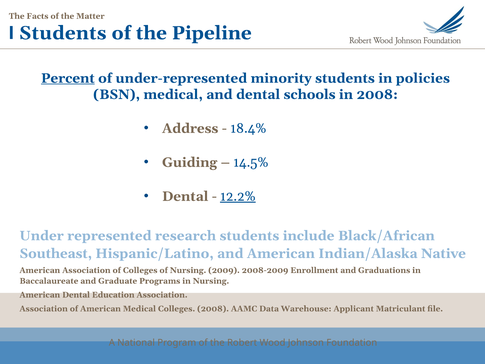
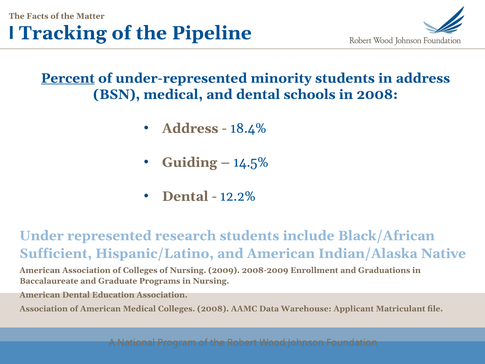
I Students: Students -> Tracking (63, 33)
in policies: policies -> address (423, 78)
12.2% underline: present -> none (238, 196)
Southeast: Southeast -> Sufficient (56, 253)
